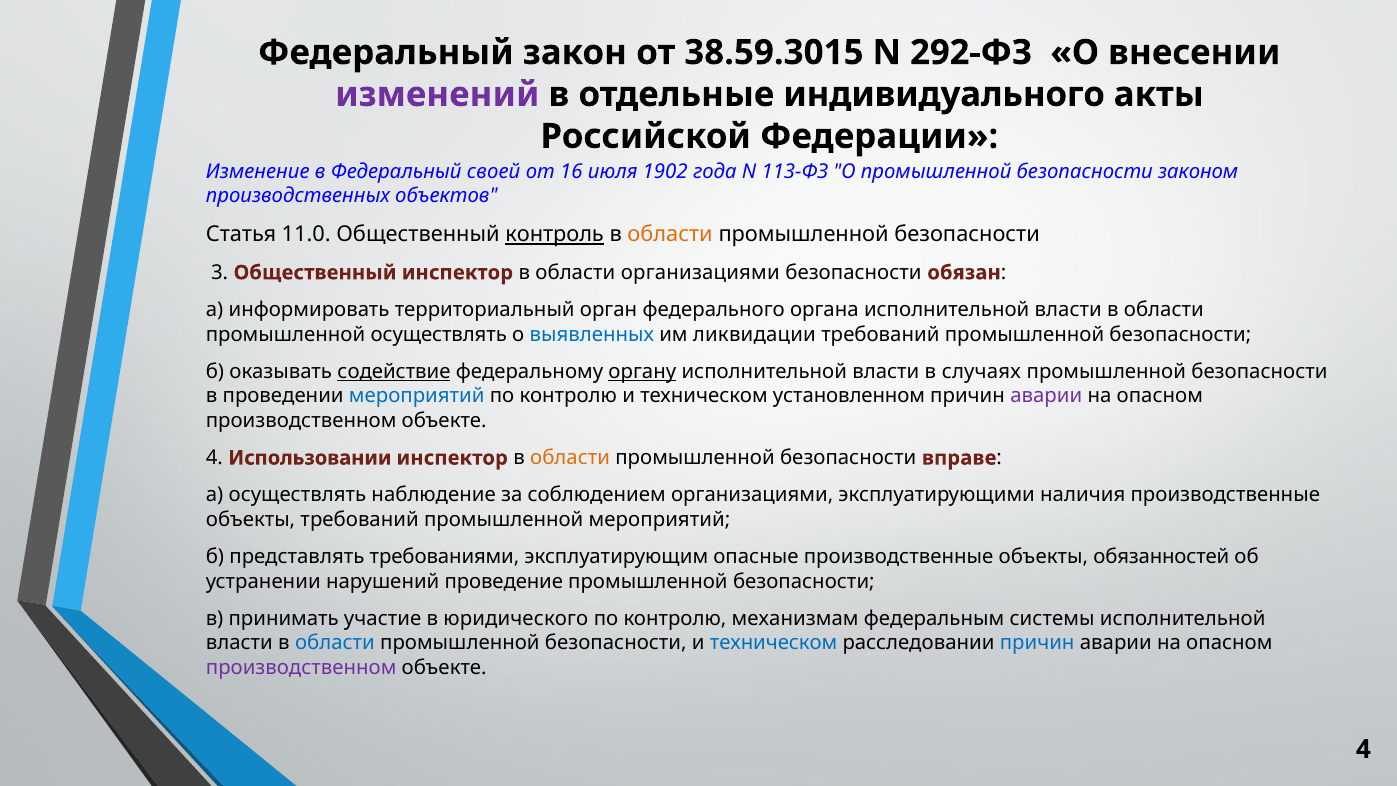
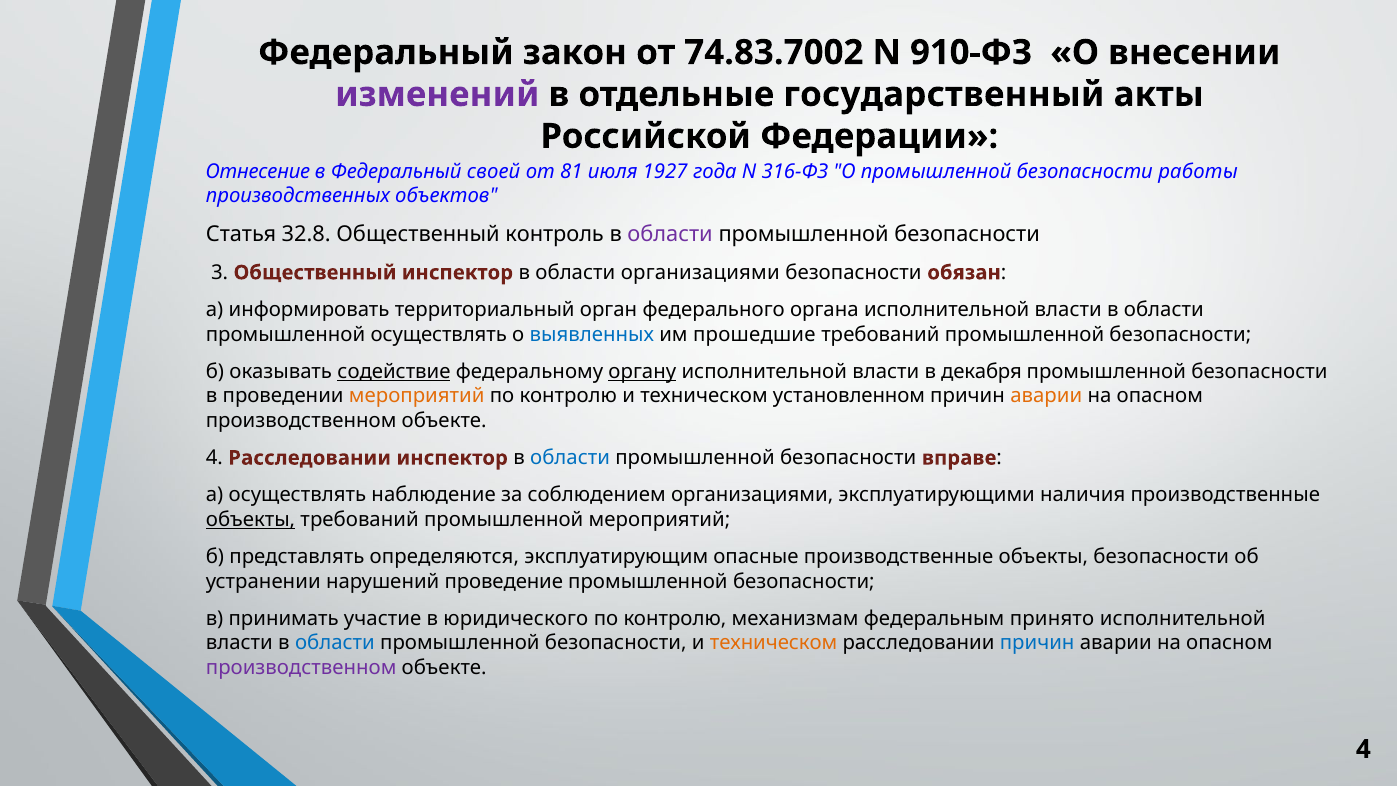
38.59.3015: 38.59.3015 -> 74.83.7002 (774, 53)
292-ФЗ: 292-ФЗ -> 910-ФЗ (971, 53)
индивидуального: индивидуального -> государственный (944, 94)
Изменение: Изменение -> Отнесение (258, 172)
16: 16 -> 81 (571, 172)
1902: 1902 -> 1927 (665, 172)
113-ФЗ: 113-ФЗ -> 316-ФЗ (795, 172)
законом: законом -> работы (1198, 172)
11.0: 11.0 -> 32.8 (306, 235)
контроль underline: present -> none (555, 235)
области colour: orange -> purple (670, 235)
ликвидации: ликвидации -> прошедшие (754, 334)
случаях: случаях -> декабря (982, 372)
мероприятий colour: blue -> orange (417, 396)
аварии colour: purple -> orange (1046, 396)
4 Использовании: Использовании -> Расследовании (310, 458)
области colour: orange -> blue (570, 458)
объекты underline: none -> present (251, 520)
требованиями: требованиями -> определяются (444, 557)
объекты обязанностей: обязанностей -> безопасности (1161, 557)
системы: системы -> принято (1052, 619)
техническом colour: blue -> orange (774, 643)
